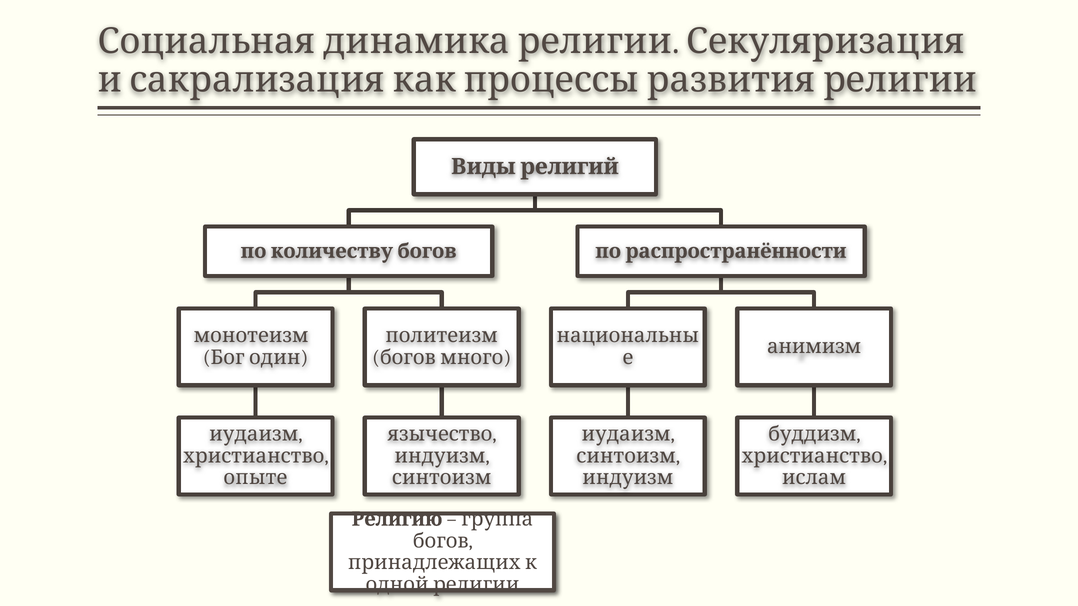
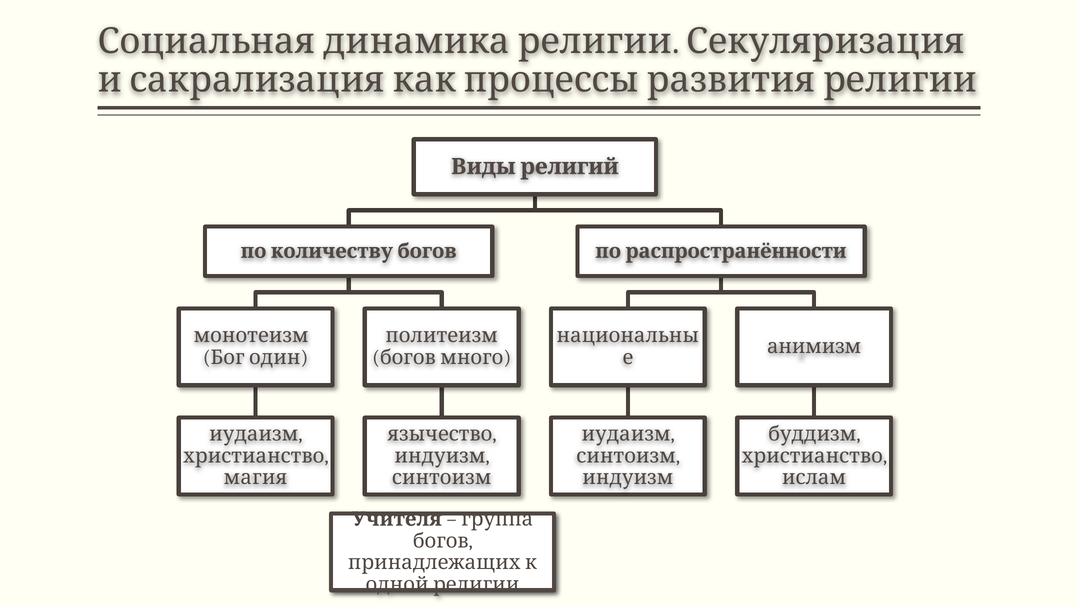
опыте: опыте -> магия (255, 478)
Религию: Религию -> Учителя (397, 519)
